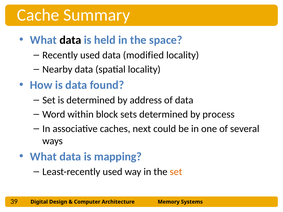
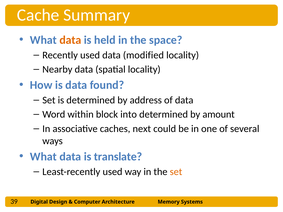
data colour: black -> orange (70, 40)
sets: sets -> into (129, 114)
process: process -> amount (219, 114)
mapping: mapping -> translate (118, 157)
